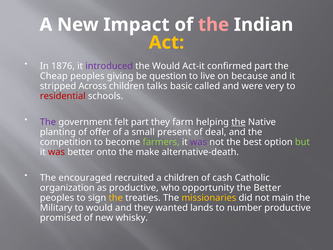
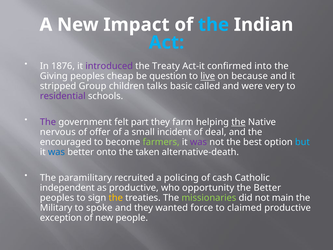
the colour: pink -> light blue (214, 25)
Act colour: yellow -> light blue (166, 42)
the Would: Would -> Treaty (166, 66)
confirmed part: part -> into (263, 66)
Cheap: Cheap -> Giving (54, 76)
giving: giving -> cheap (120, 76)
live underline: none -> present (208, 76)
Across: Across -> Group (93, 86)
residential colour: red -> purple (63, 96)
planting: planting -> nervous (58, 132)
present: present -> incident (174, 132)
competition: competition -> encouraged (66, 142)
but colour: light green -> light blue (302, 142)
was colour: red -> blue (56, 152)
make: make -> taken (147, 152)
encouraged: encouraged -> paramilitary (85, 178)
a children: children -> policing (181, 178)
organization: organization -> independent (67, 188)
missionaries colour: yellow -> light green (209, 198)
to would: would -> spoke (99, 208)
lands: lands -> force (202, 208)
number: number -> claimed (244, 208)
promised: promised -> exception (61, 218)
whisky: whisky -> people (132, 218)
